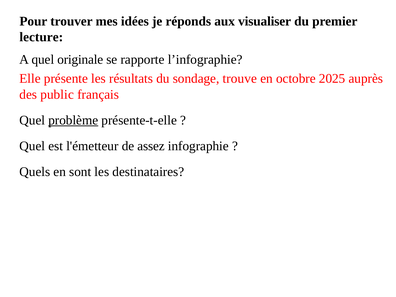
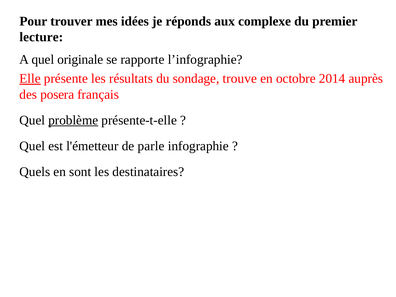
visualiser: visualiser -> complexe (265, 21)
Elle underline: none -> present (30, 79)
2025: 2025 -> 2014 (332, 79)
public: public -> posera (57, 94)
assez: assez -> parle (151, 146)
